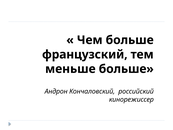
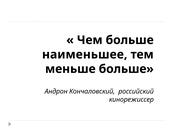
французский: французский -> наименьшее (85, 54)
